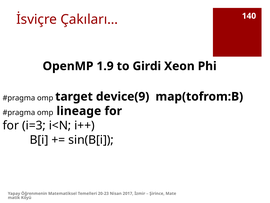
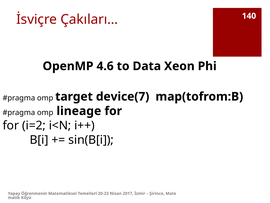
1.9: 1.9 -> 4.6 (105, 66)
Girdi: Girdi -> Data (147, 66)
device(9: device(9 -> device(7 (123, 96)
i=3: i=3 -> i=2 (34, 125)
